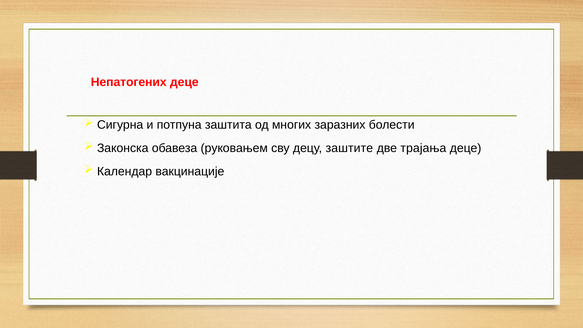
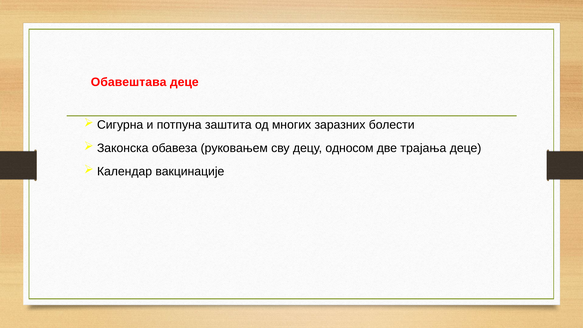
Непатогених: Непатогених -> Обавештава (129, 82)
заштите: заштите -> односом (349, 148)
